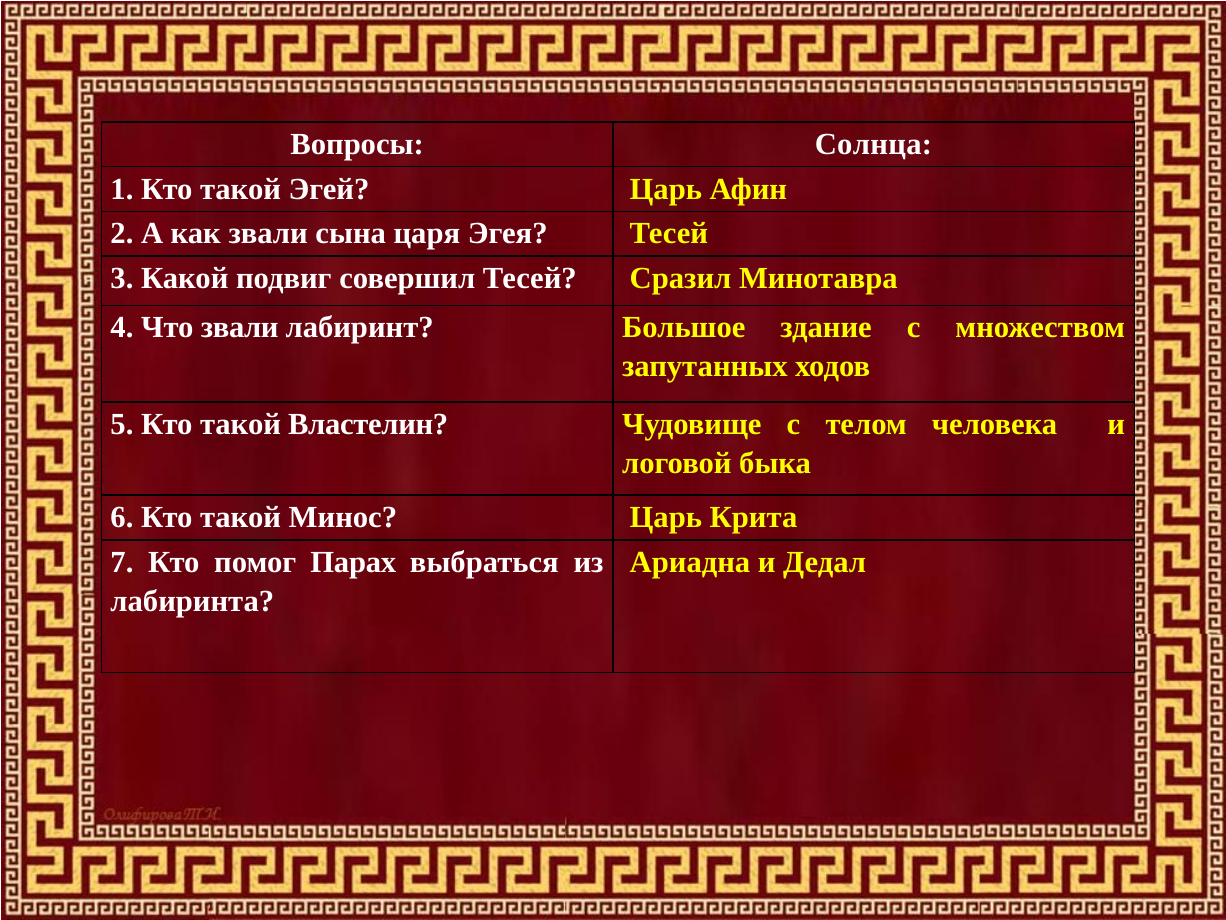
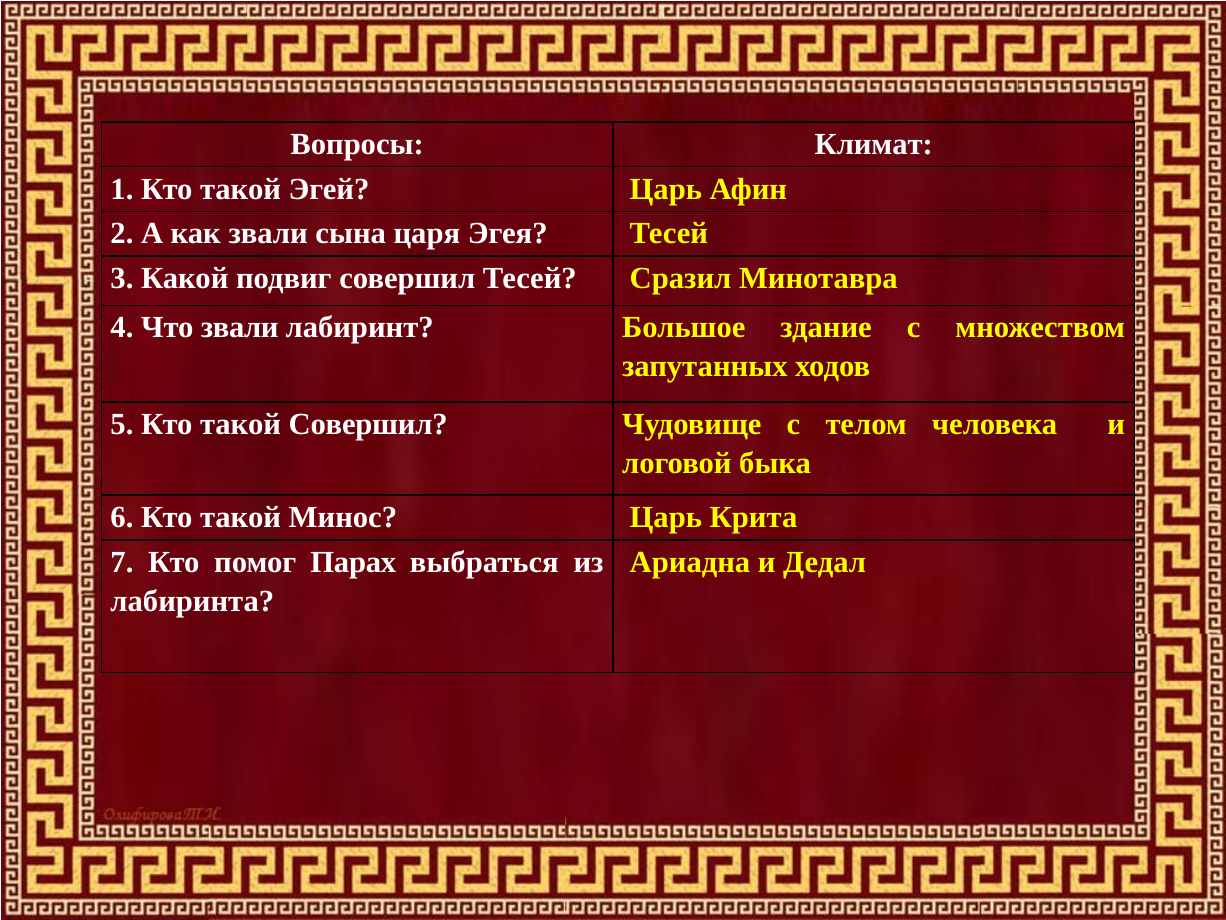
Солнца: Солнца -> Климат (874, 144)
такой Властелин: Властелин -> Совершил (368, 424)
